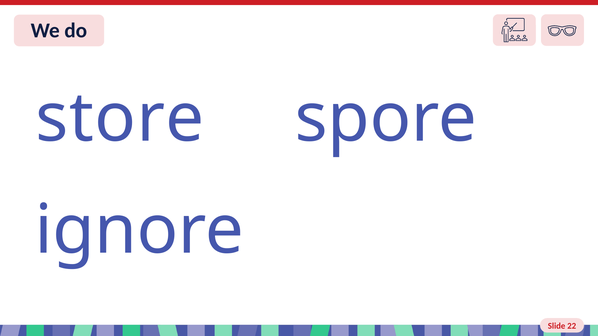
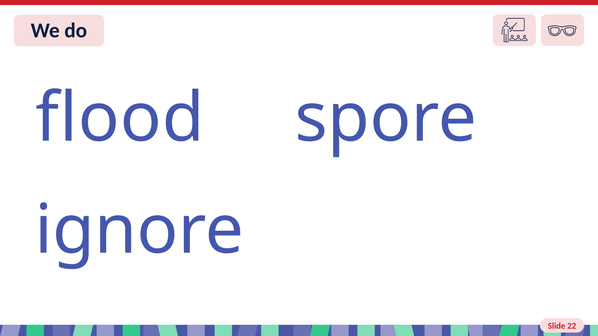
store: store -> flood (120, 118)
